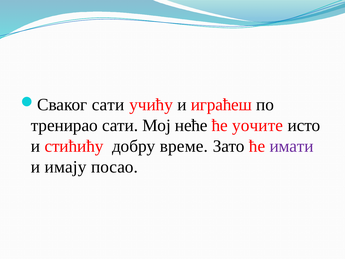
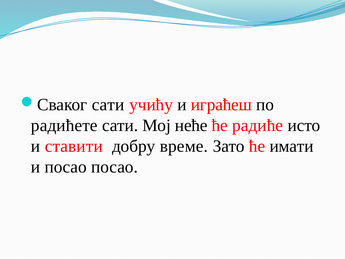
тренирао: тренирао -> радићете (64, 125)
уочите: уочите -> радиће (258, 125)
стићићу: стићићу -> ставити (74, 146)
имати colour: purple -> black (292, 146)
и имају: имају -> посао (66, 167)
